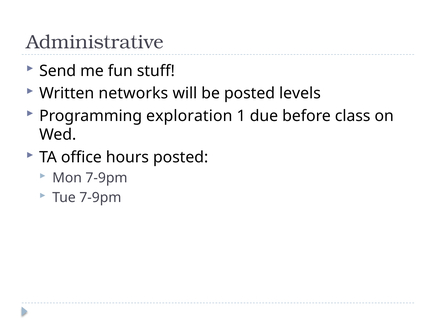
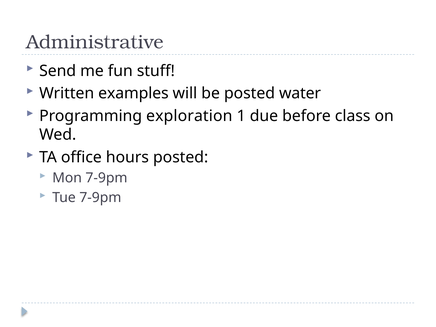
networks: networks -> examples (133, 93)
levels: levels -> water (300, 93)
